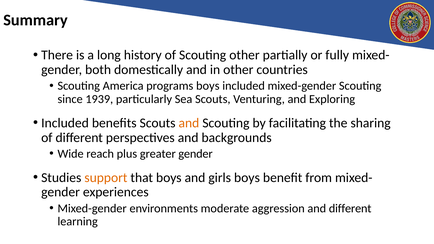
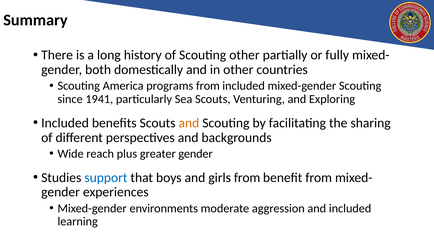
programs boys: boys -> from (208, 86)
1939: 1939 -> 1941 (99, 99)
support colour: orange -> blue (106, 178)
girls boys: boys -> from (247, 178)
and different: different -> included (350, 208)
